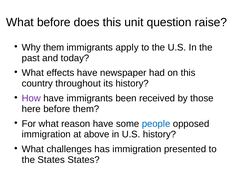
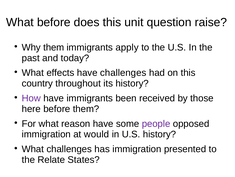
have newspaper: newspaper -> challenges (123, 73)
people colour: blue -> purple (156, 123)
above: above -> would (96, 134)
the States: States -> Relate (51, 159)
